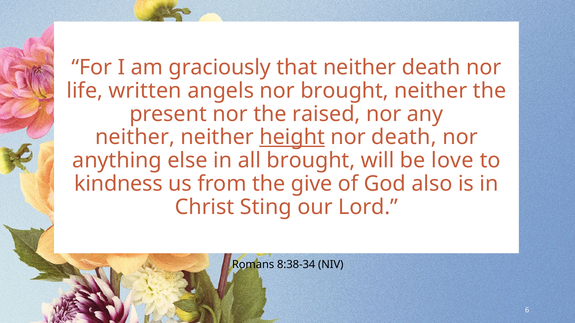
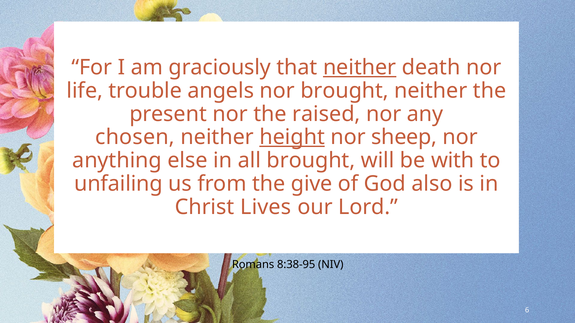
neither underline: none -> present (360, 68)
written: written -> trouble (145, 91)
neither: neither -> chosen (135, 137)
nor death: death -> sheep (404, 137)
love: love -> with (453, 161)
kindness: kindness -> unfailing (118, 184)
Sting: Sting -> Lives (266, 207)
8:38-34: 8:38-34 -> 8:38-95 (296, 265)
